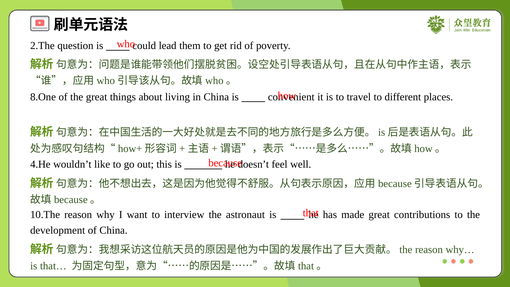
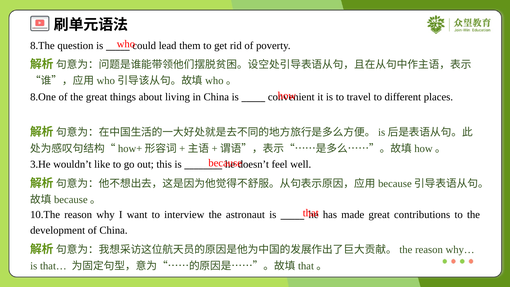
2.The: 2.The -> 8.The (42, 46)
4.He: 4.He -> 3.He (40, 164)
